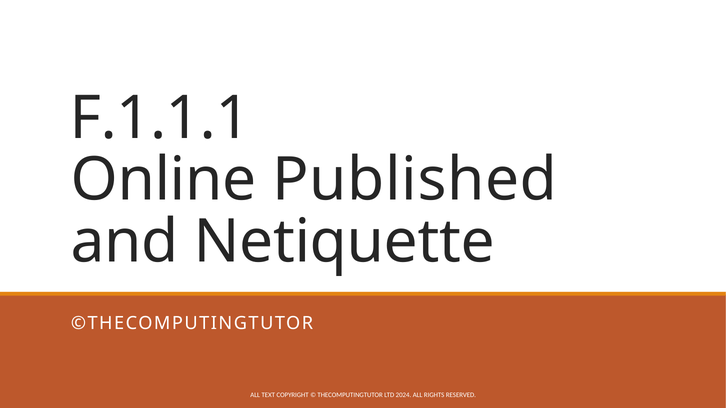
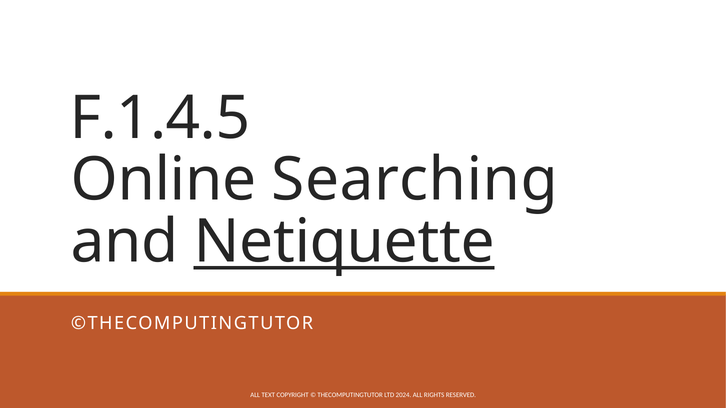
F.1.1.1: F.1.1.1 -> F.1.4.5 (160, 118)
Published: Published -> Searching (415, 180)
Netiquette underline: none -> present (344, 242)
